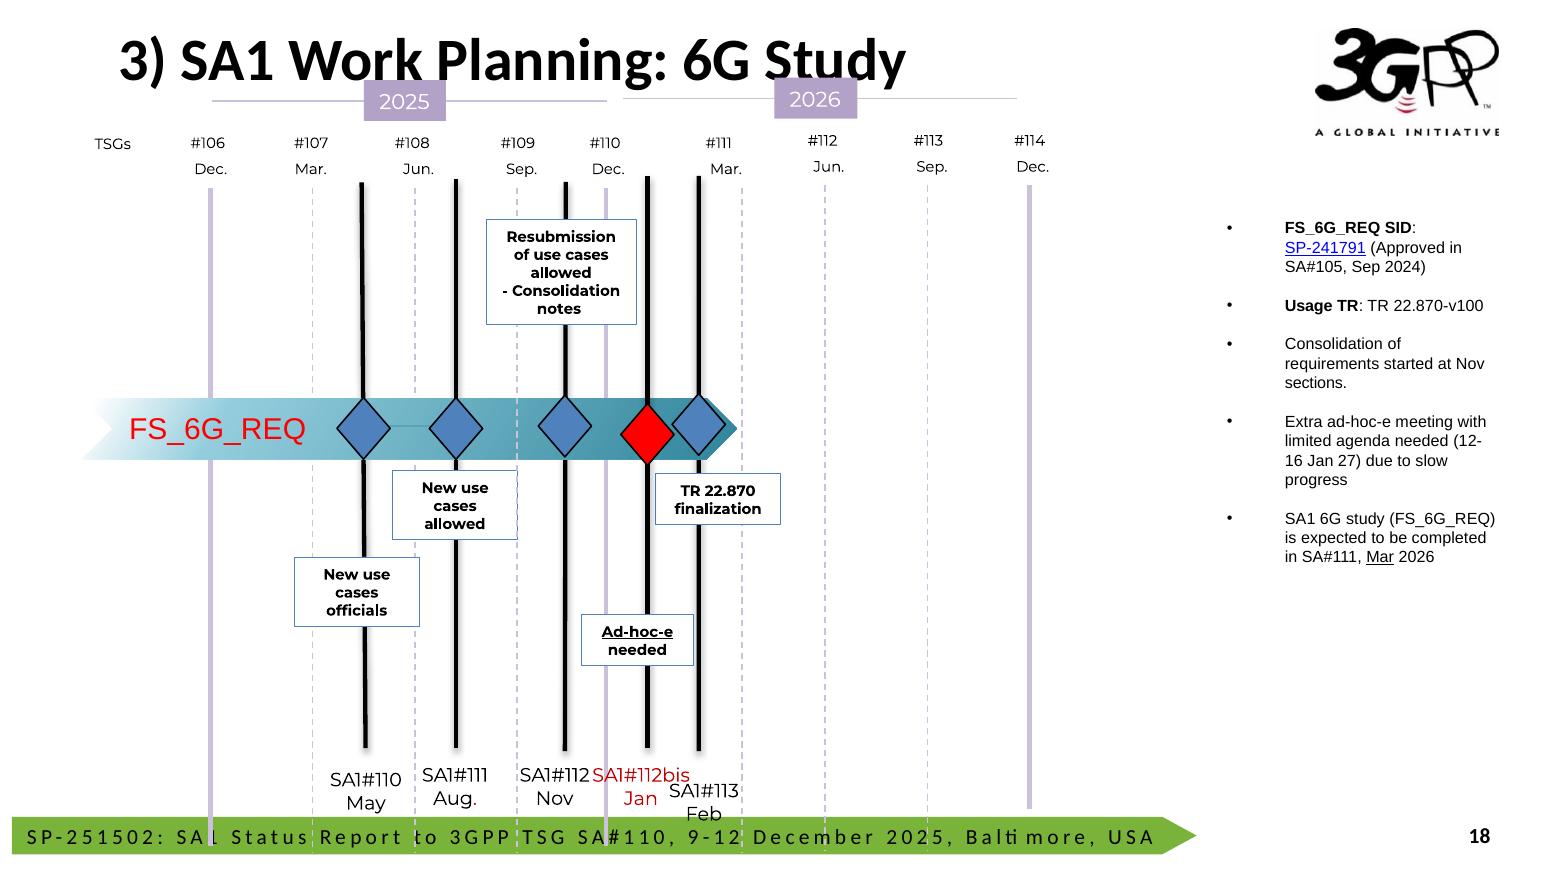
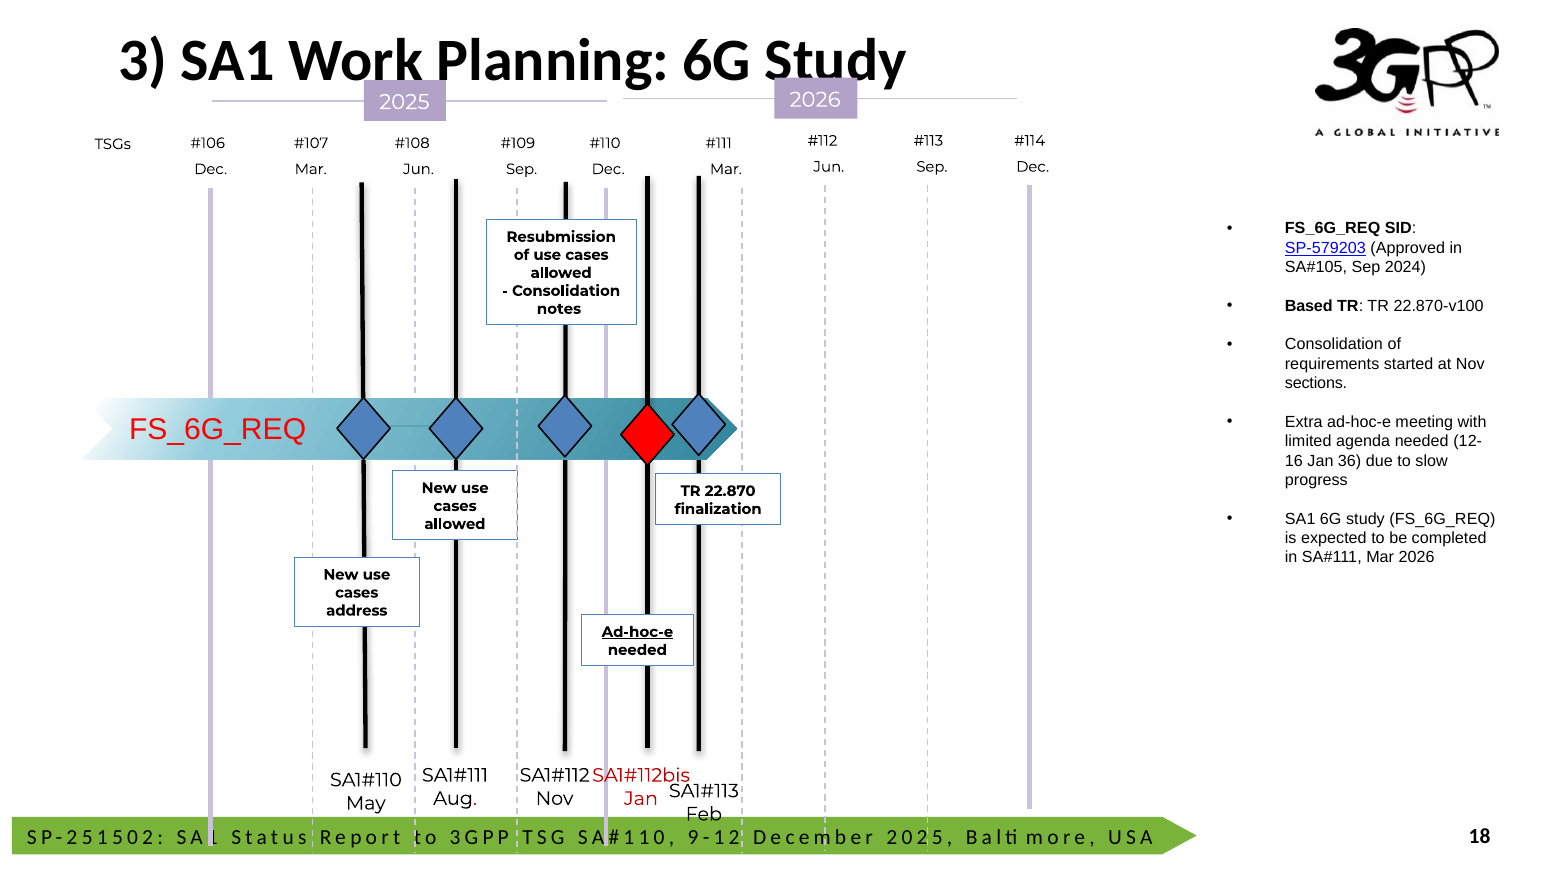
SP-241791: SP-241791 -> SP-579203 (1325, 248)
Usage: Usage -> Based (1309, 306)
27: 27 -> 36 (1350, 460)
Mar underline: present -> none (1380, 557)
officials: officials -> address (357, 610)
